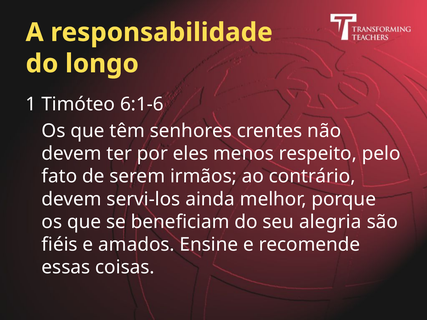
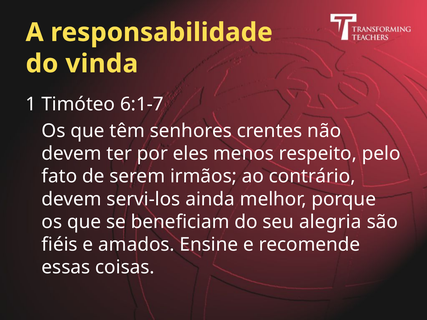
longo: longo -> vinda (102, 64)
6:1-6: 6:1-6 -> 6:1-7 (142, 104)
